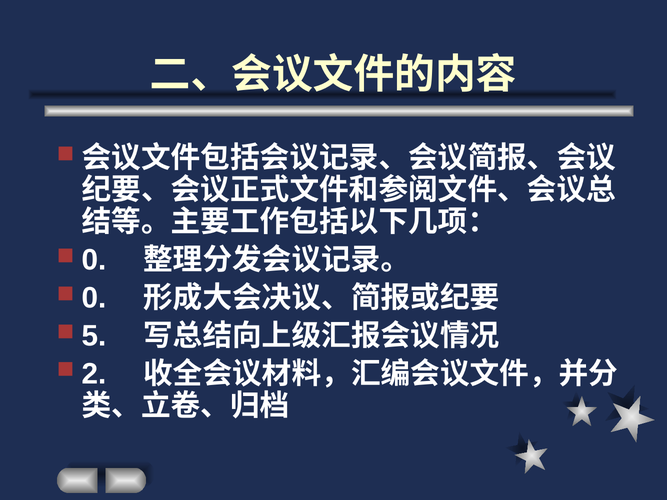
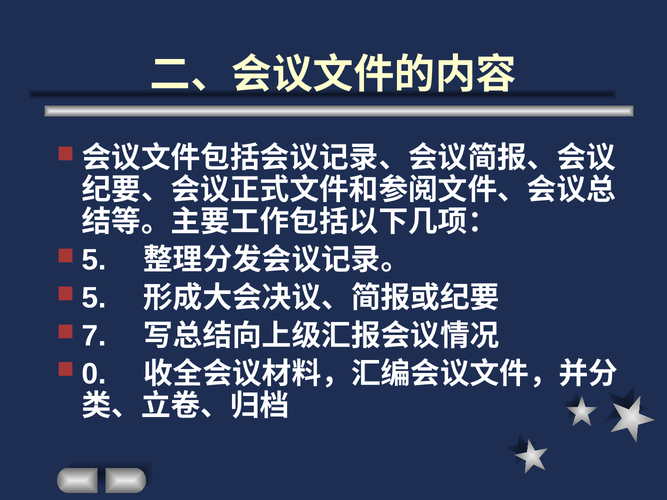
0: 0 -> 5 (94, 260)
0: 0 -> 5 (94, 298)
5: 5 -> 7 (94, 336)
2: 2 -> 0 (94, 374)
